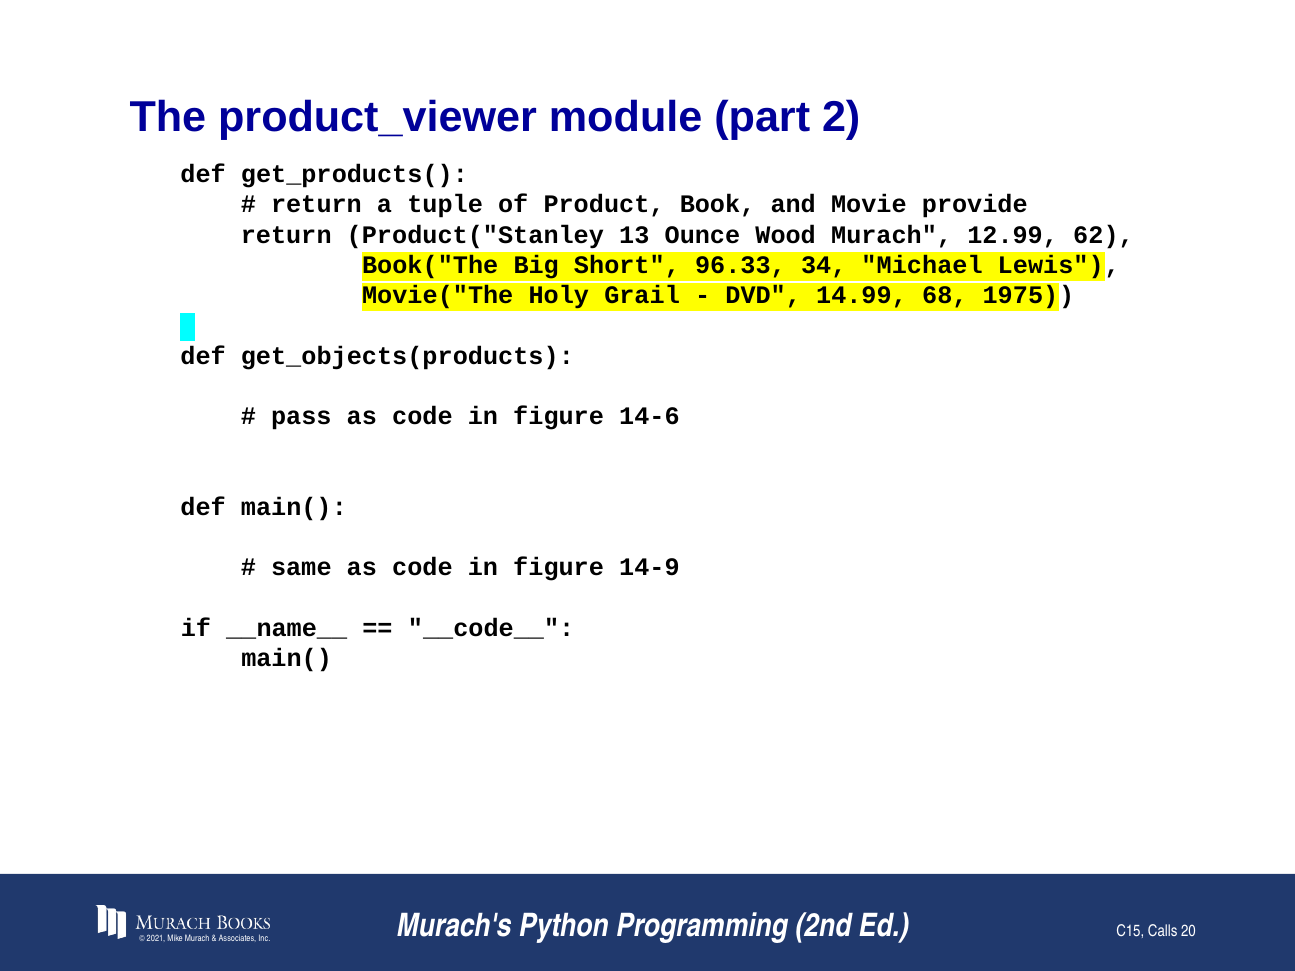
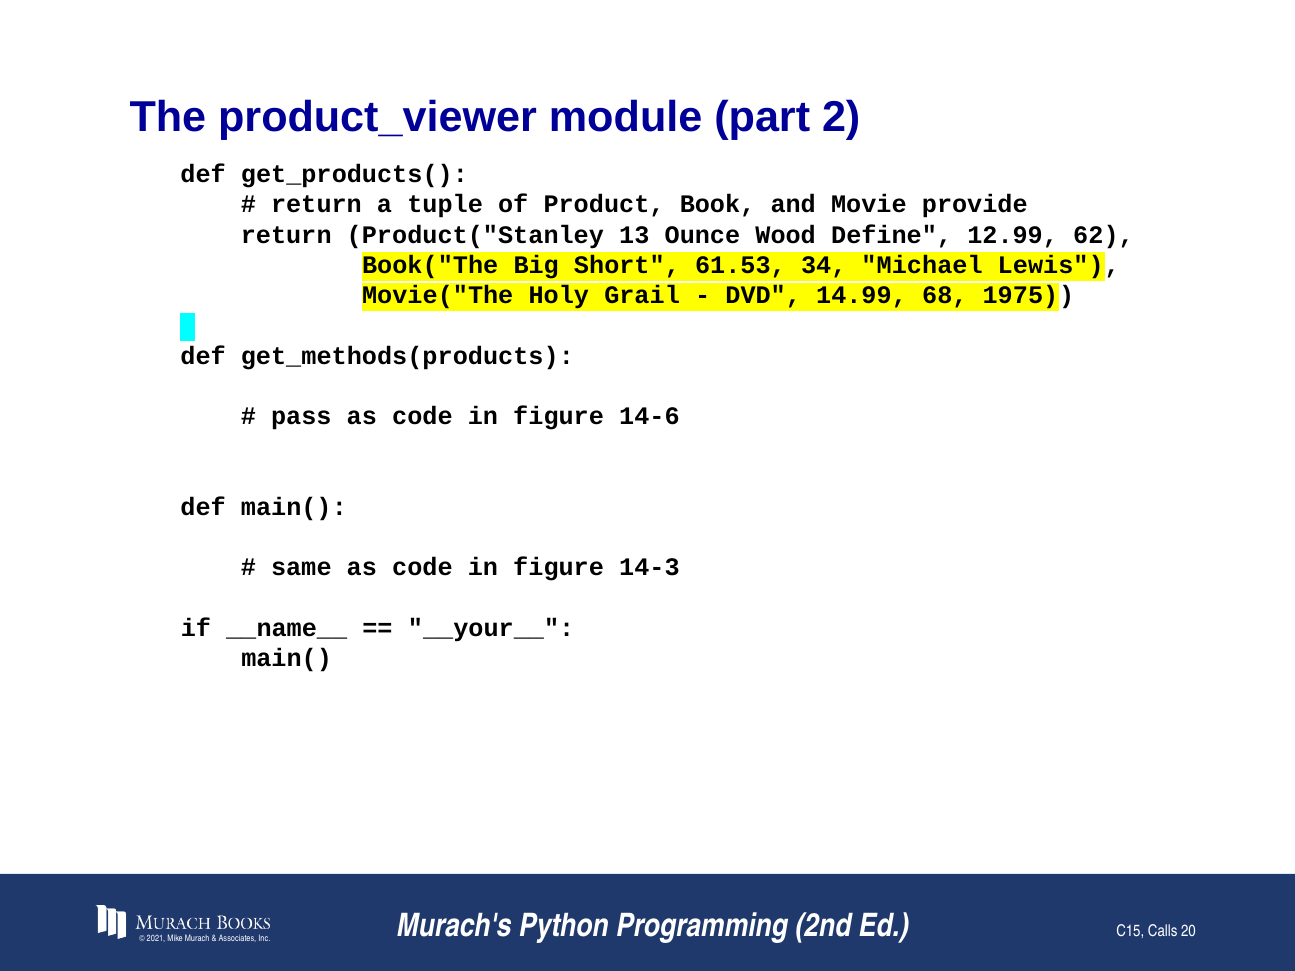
Wood Murach: Murach -> Define (892, 235)
96.33: 96.33 -> 61.53 (740, 265)
get_objects(products: get_objects(products -> get_methods(products (407, 356)
14-9: 14-9 -> 14-3 (649, 567)
__code__: __code__ -> __your__ (491, 628)
